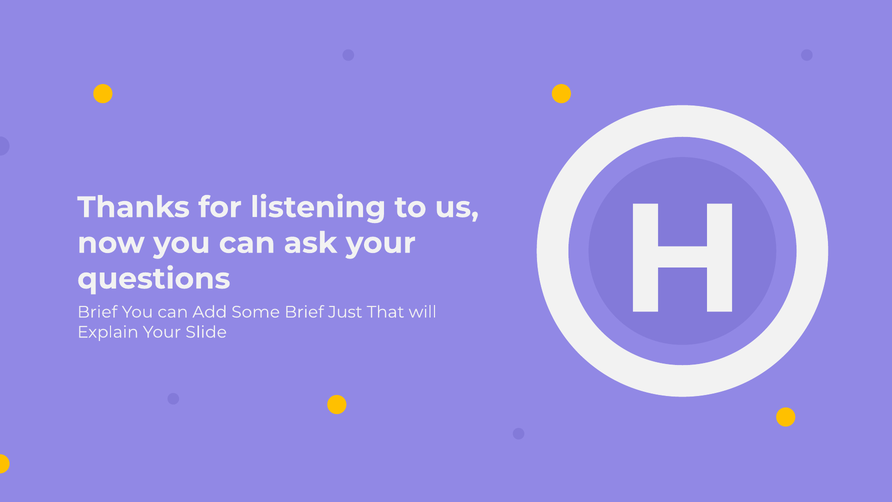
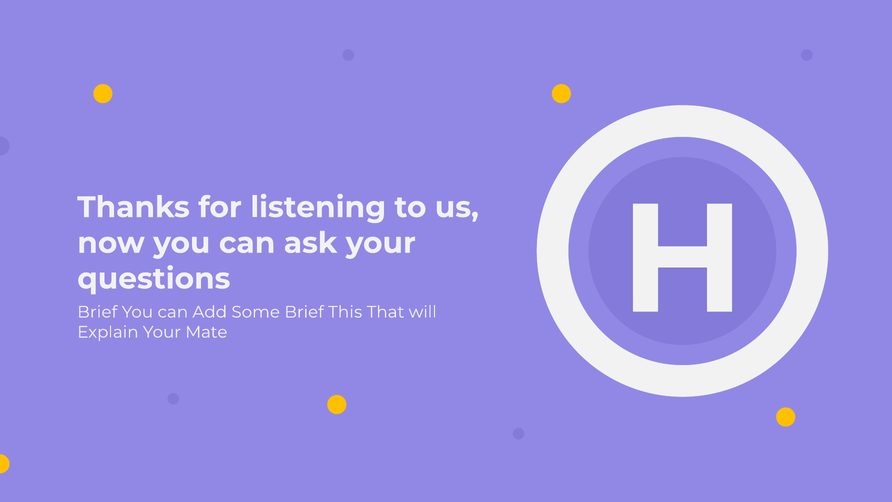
Just: Just -> This (345, 312)
Slide: Slide -> Mate (206, 332)
